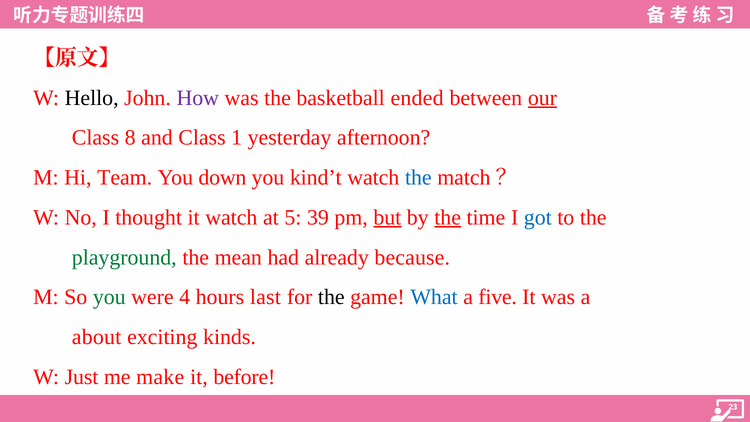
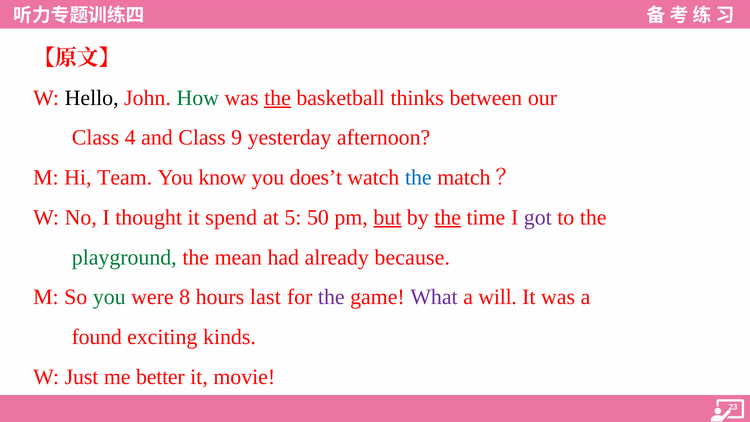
How colour: purple -> green (198, 98)
the underline: none -> present (277, 98)
ended: ended -> thinks (417, 98)
our underline: present -> none (542, 98)
8: 8 -> 4 (130, 138)
1: 1 -> 9 (237, 138)
down: down -> know (222, 178)
kind’t: kind’t -> does’t (316, 178)
it watch: watch -> spend (231, 217)
39: 39 -> 50 (318, 217)
got colour: blue -> purple (538, 217)
4: 4 -> 8 (185, 297)
the colour: black -> purple (331, 297)
What colour: blue -> purple (434, 297)
five: five -> will (498, 297)
about: about -> found (97, 337)
make: make -> better (160, 377)
before: before -> movie (244, 377)
